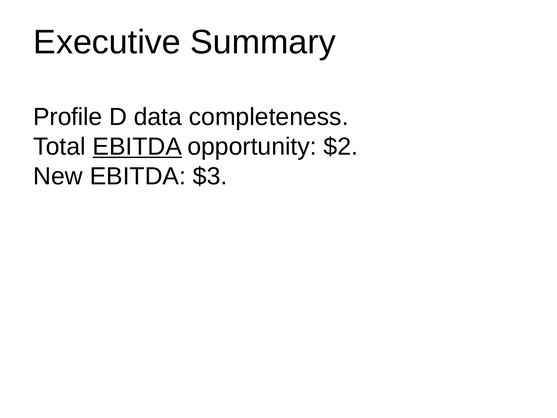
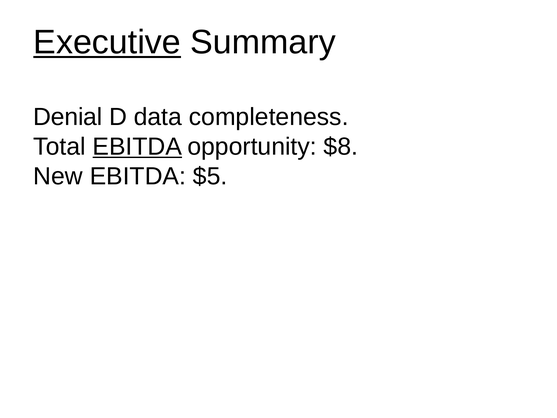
Executive underline: none -> present (107, 42)
Profile: Profile -> Denial (68, 117)
$2: $2 -> $8 (341, 147)
$3: $3 -> $5 (210, 176)
